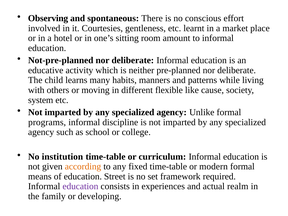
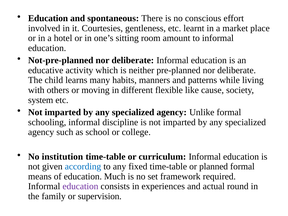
Observing: Observing -> Education (48, 18)
programs: programs -> schooling (47, 122)
according colour: orange -> blue (83, 166)
modern: modern -> planned (214, 166)
Street: Street -> Much (115, 176)
realm: realm -> round (238, 186)
developing: developing -> supervision (100, 196)
